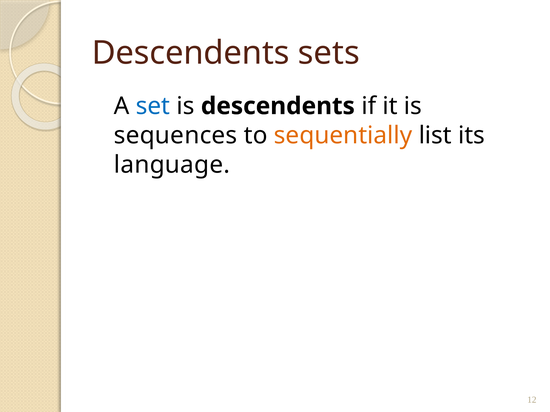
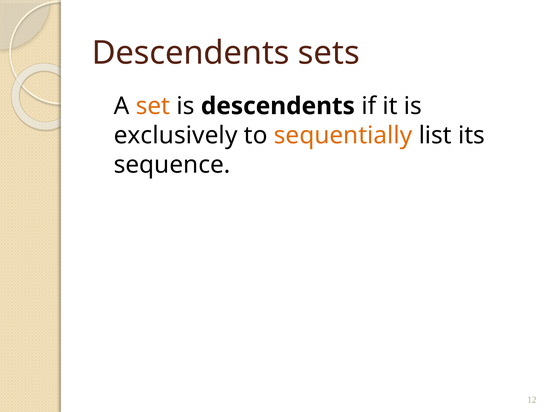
set colour: blue -> orange (153, 106)
sequences: sequences -> exclusively (176, 136)
language: language -> sequence (172, 165)
